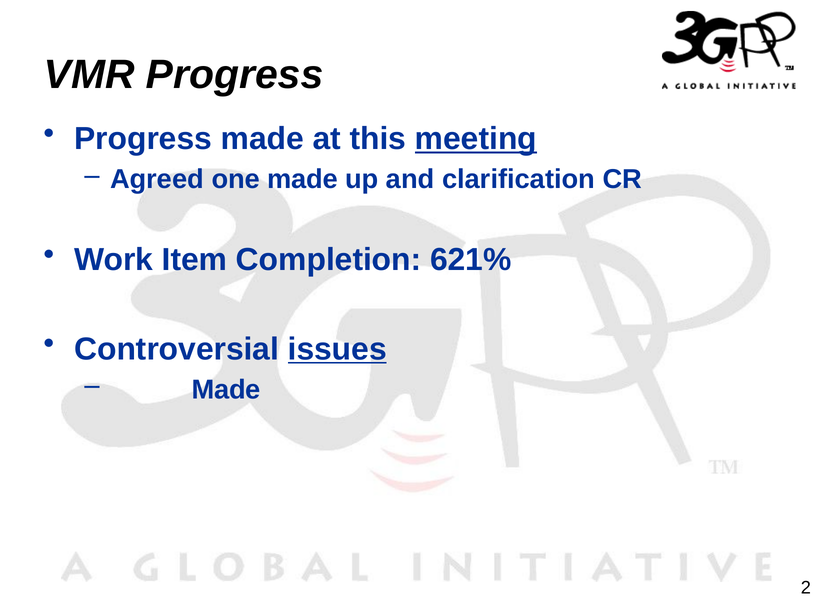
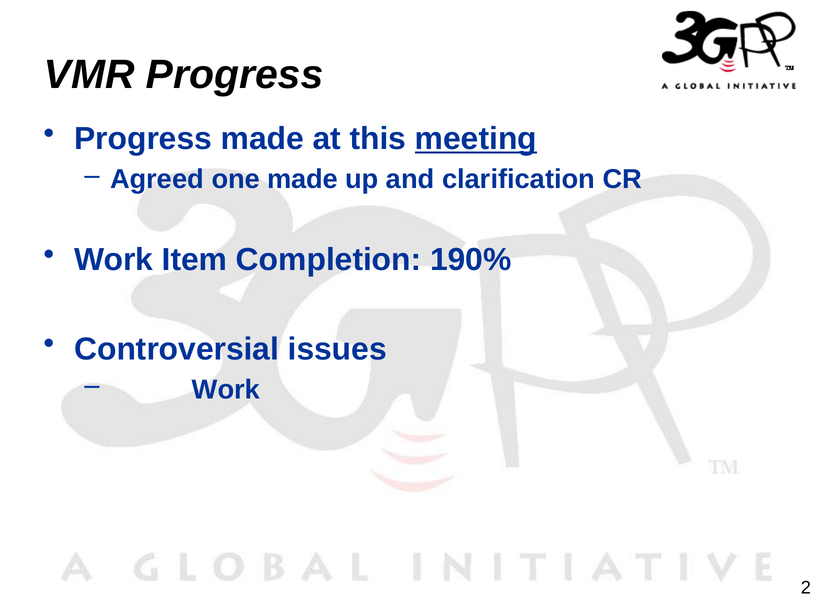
621%: 621% -> 190% (471, 260)
issues underline: present -> none (337, 349)
Made: Made -> Work (226, 390)
